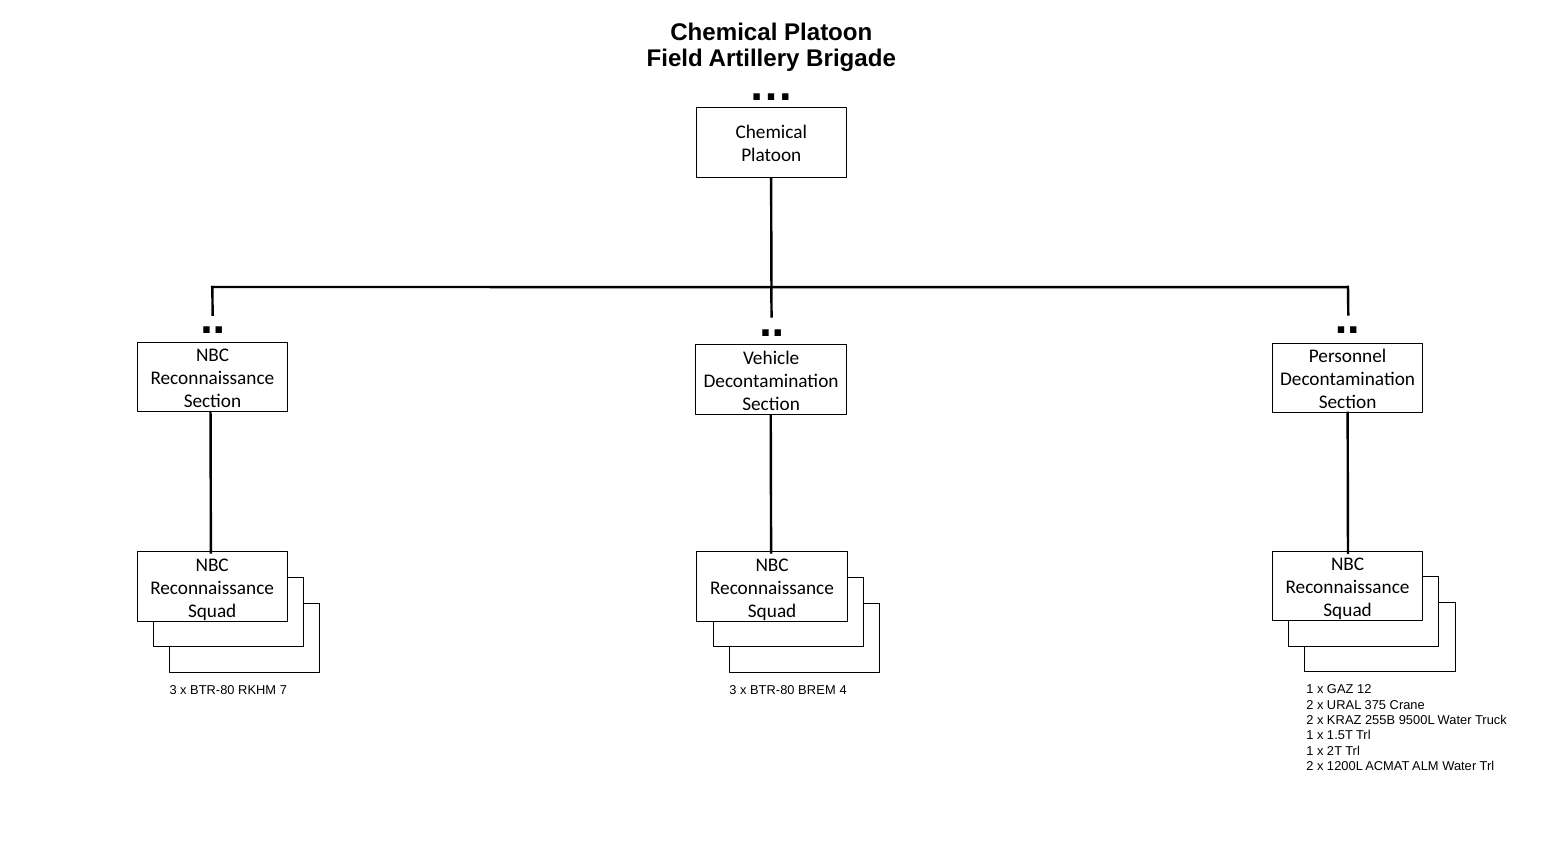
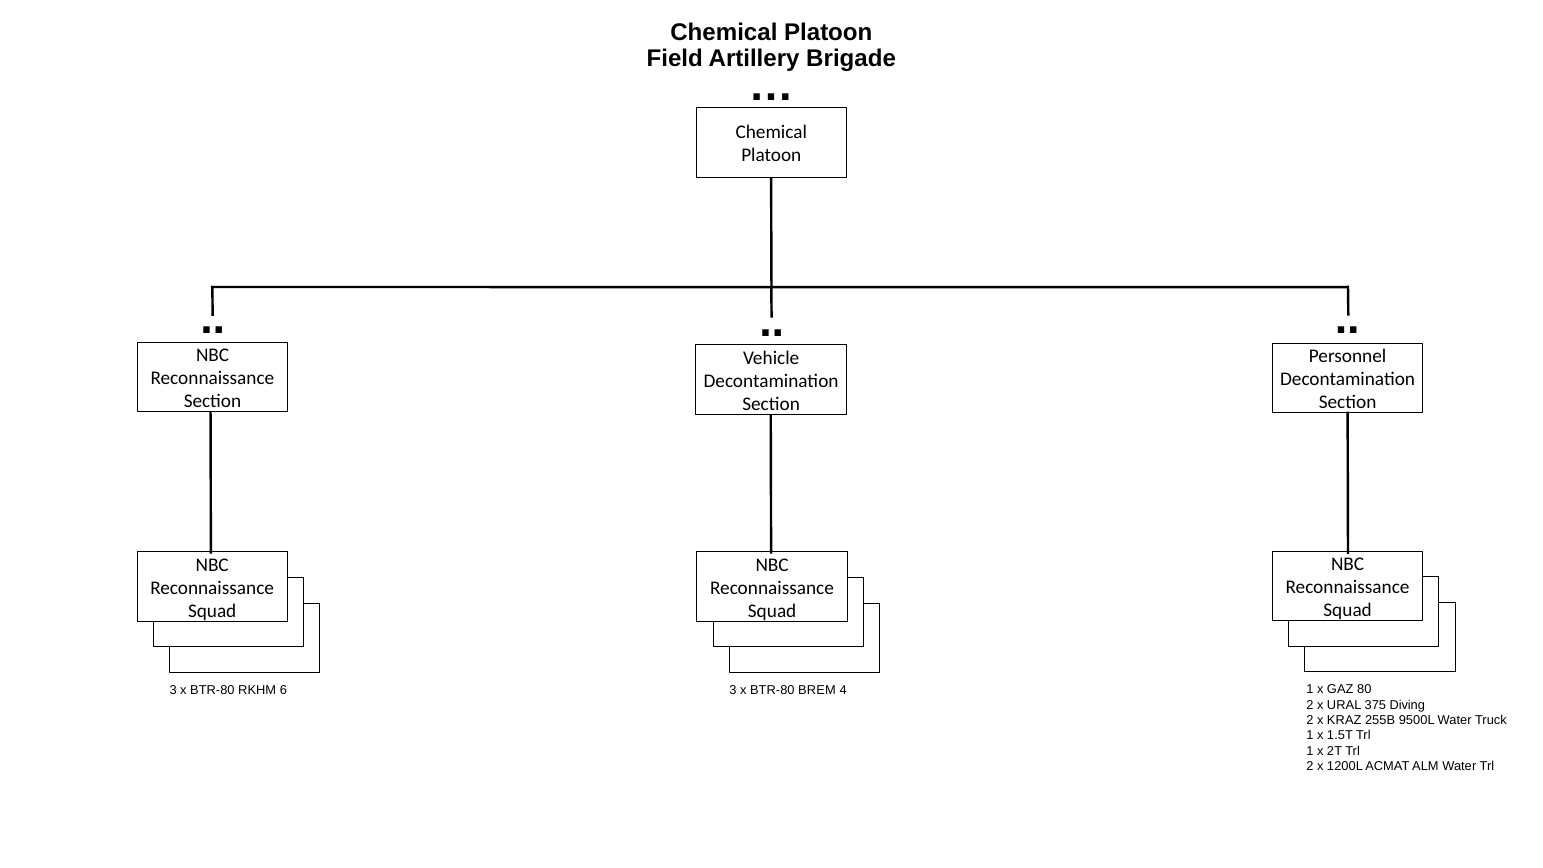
12: 12 -> 80 (1364, 689)
7: 7 -> 6 (283, 690)
Crane: Crane -> Diving (1407, 705)
